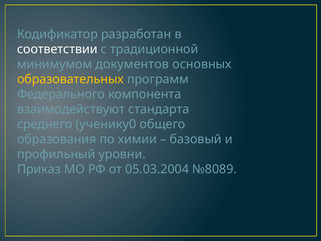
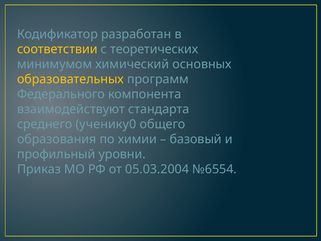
соответствии colour: white -> yellow (57, 49)
традиционной: традиционной -> теоретических (154, 49)
документов: документов -> химический (132, 64)
№8089: №8089 -> №6554 (214, 169)
